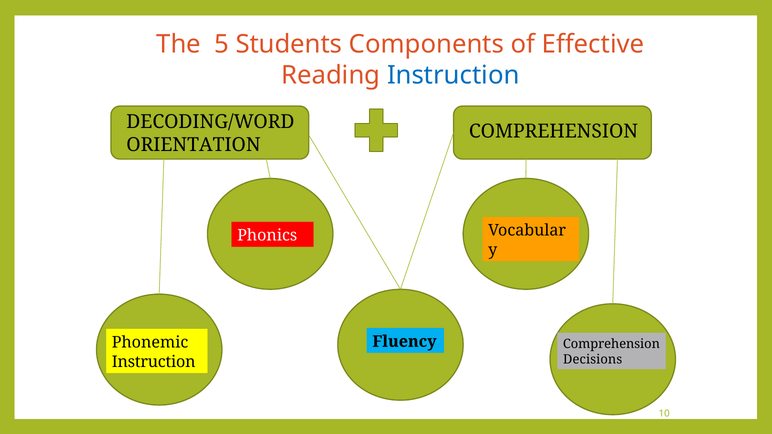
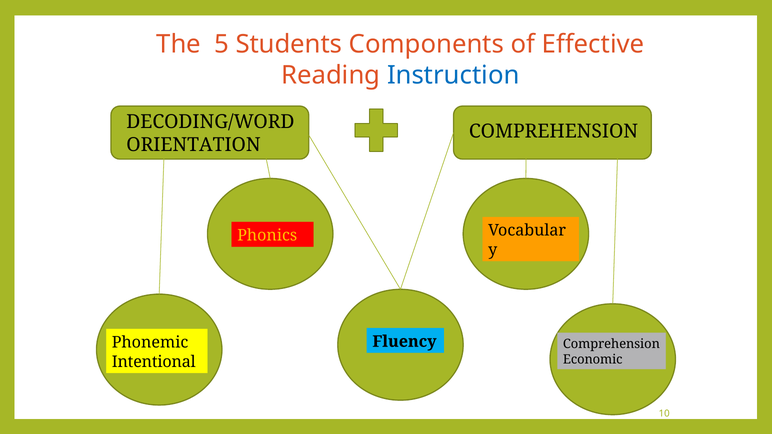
Phonics colour: white -> yellow (267, 236)
Decisions: Decisions -> Economic (593, 360)
Instruction: Instruction -> Intentional (154, 362)
